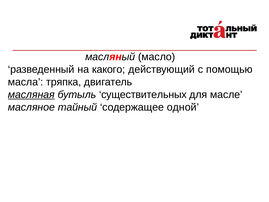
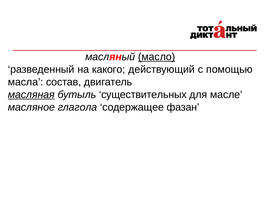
масло underline: none -> present (157, 57)
тряпка: тряпка -> состав (64, 82)
тайный: тайный -> глагола (77, 107)
одной: одной -> фазан (183, 107)
